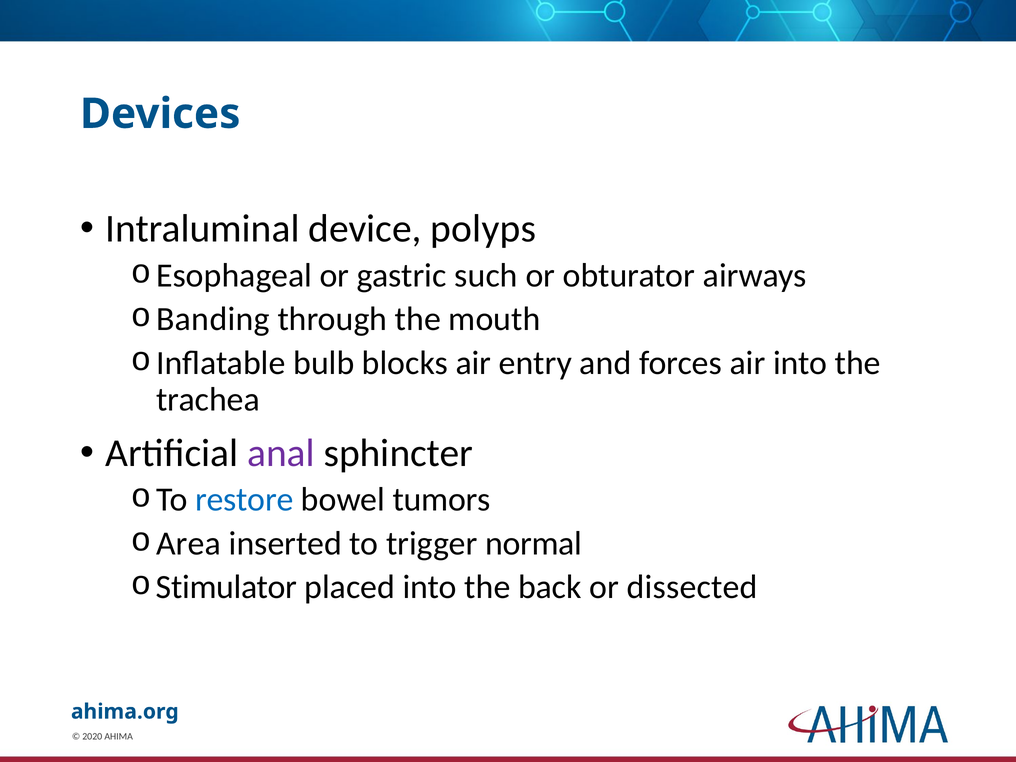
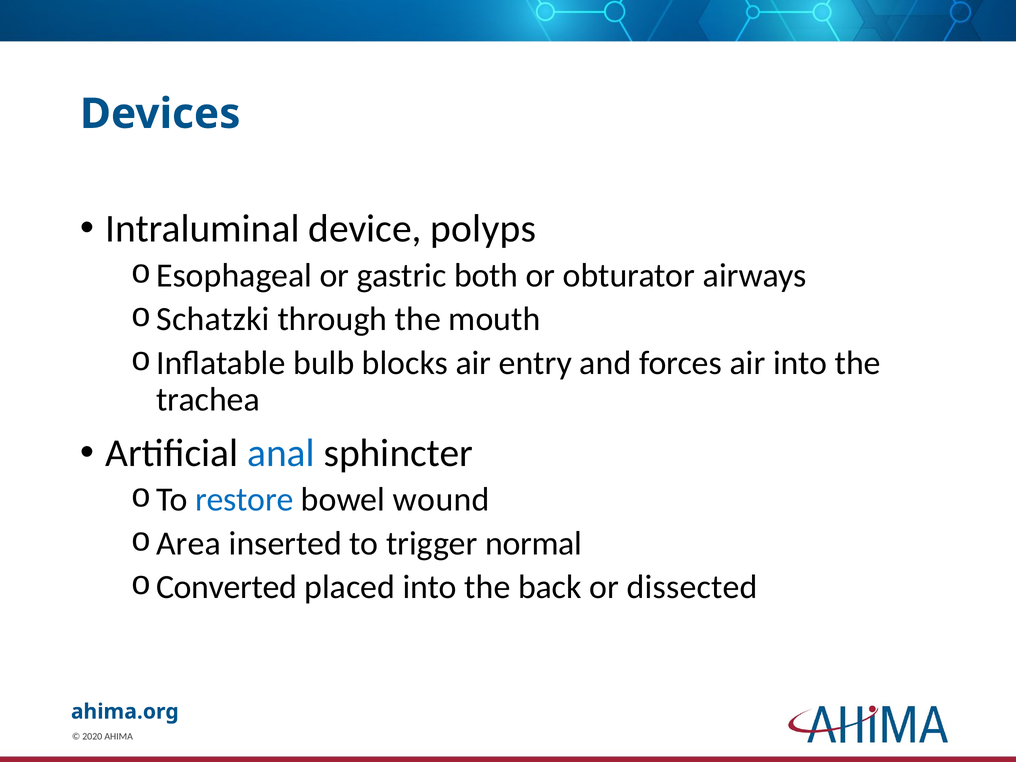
such: such -> both (486, 276)
Banding: Banding -> Schatzki (213, 319)
anal colour: purple -> blue (281, 453)
tumors: tumors -> wound (441, 500)
Stimulator: Stimulator -> Converted (227, 587)
